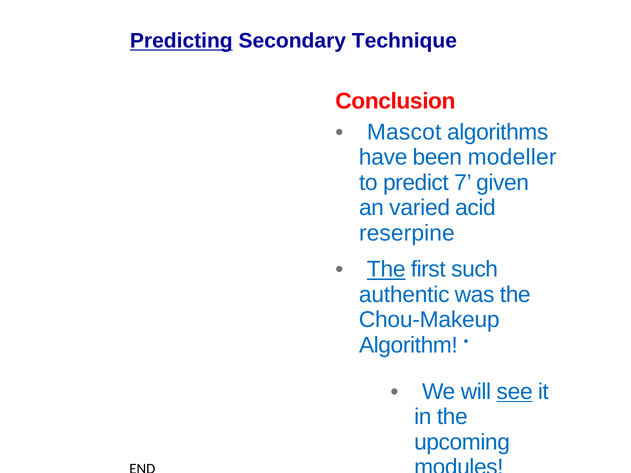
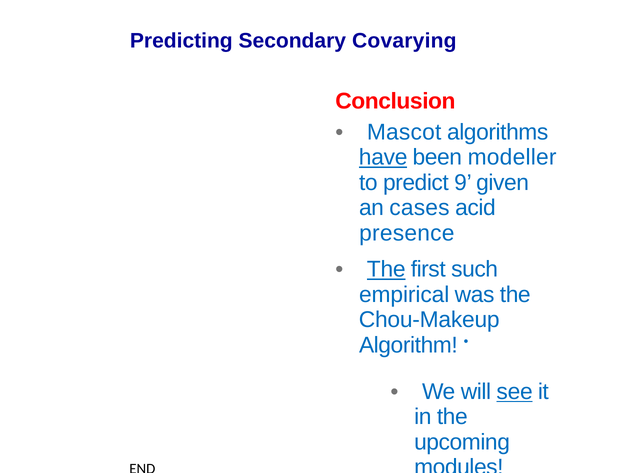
Predicting underline: present -> none (181, 41)
Technique: Technique -> Covarying (404, 41)
have underline: none -> present (383, 157)
7: 7 -> 9 (463, 183)
varied: varied -> cases (419, 208)
reserpine: reserpine -> presence (407, 233)
authentic: authentic -> empirical (404, 295)
